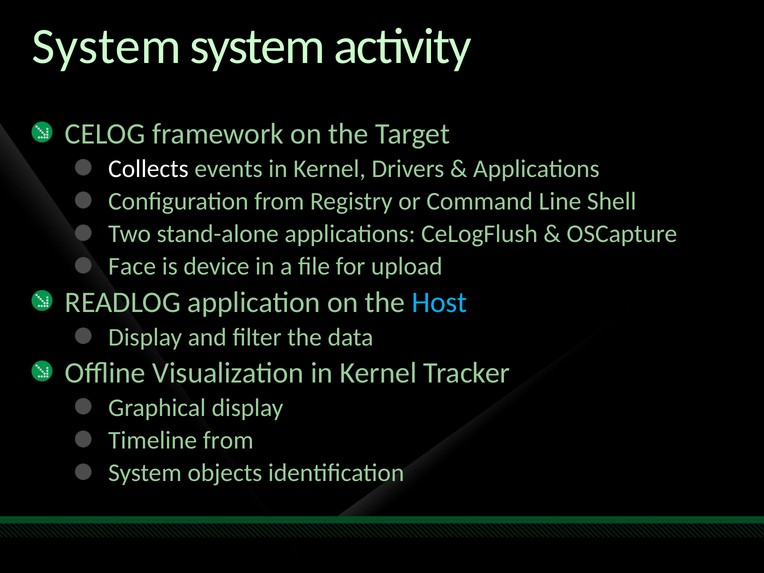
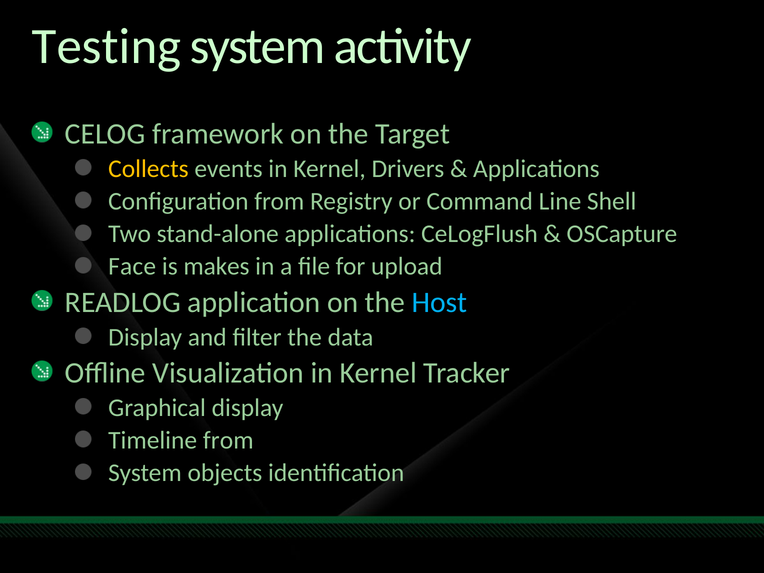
System: System -> Testing (107, 46)
Collects colour: white -> yellow (148, 169)
device: device -> makes (217, 267)
